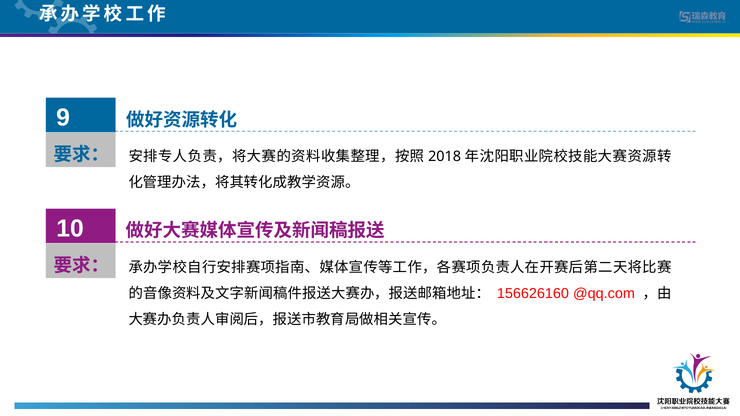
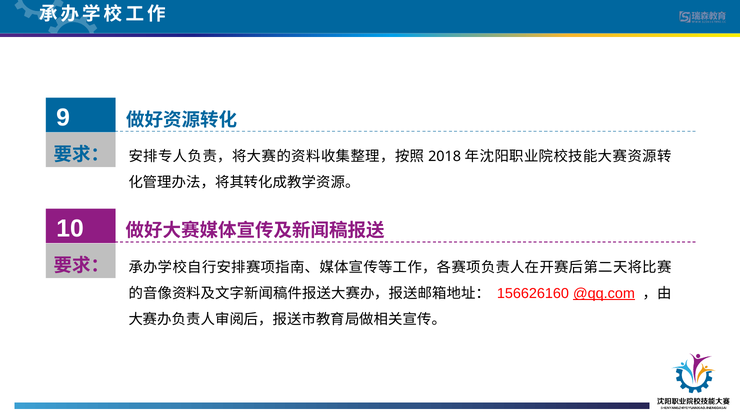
@qq.com underline: none -> present (604, 294)
